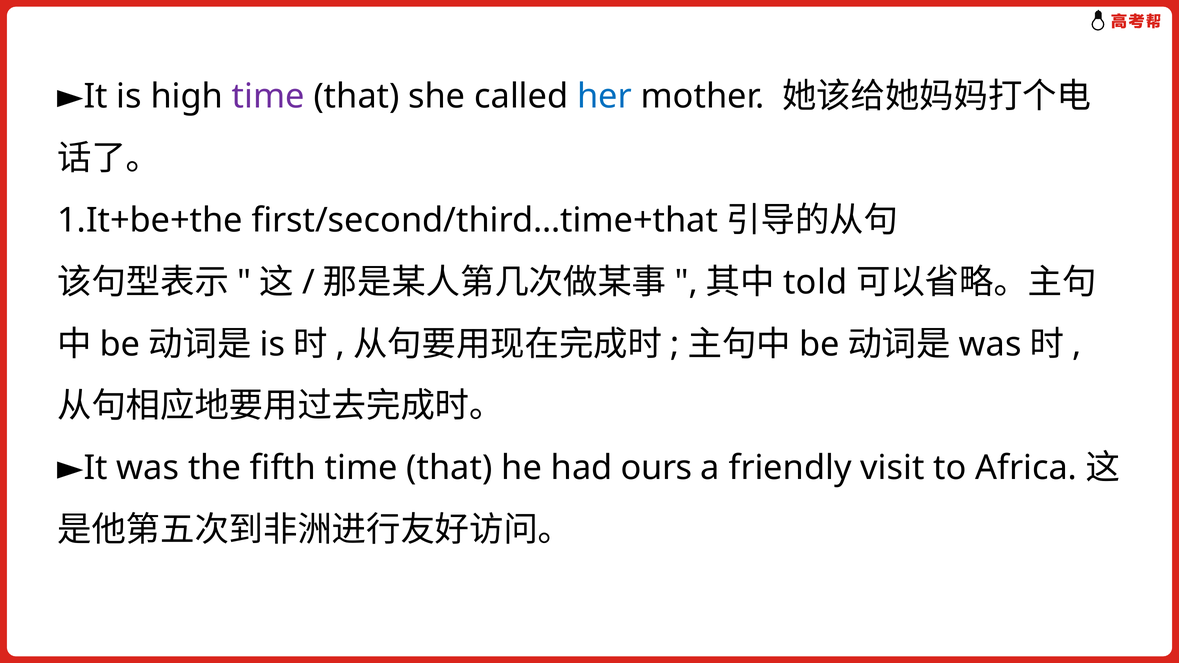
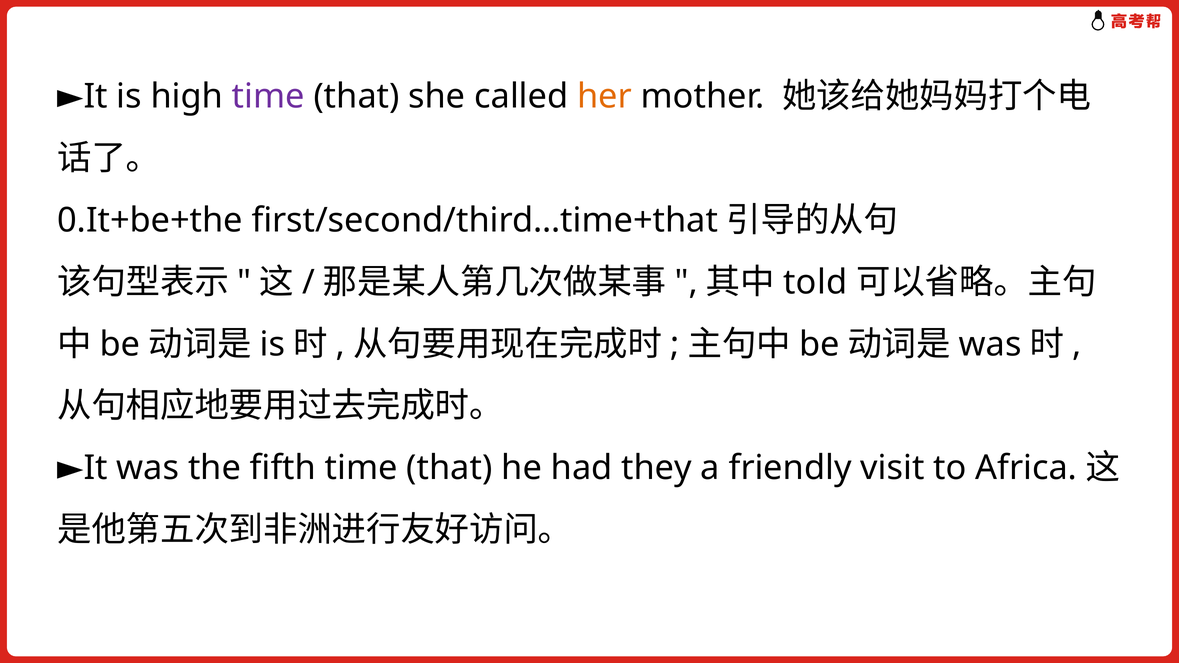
her colour: blue -> orange (605, 97)
1.It+be+the: 1.It+be+the -> 0.It+be+the (150, 220)
ours: ours -> they (656, 468)
